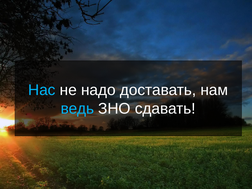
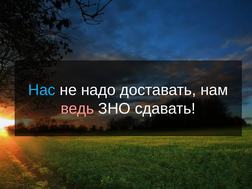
ведь colour: light blue -> pink (77, 109)
